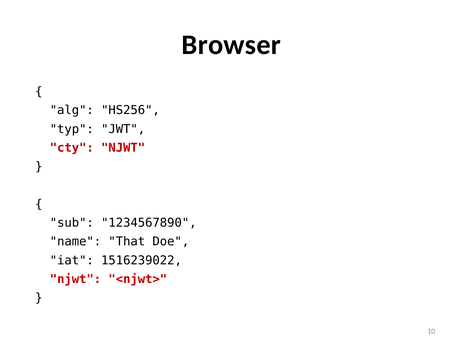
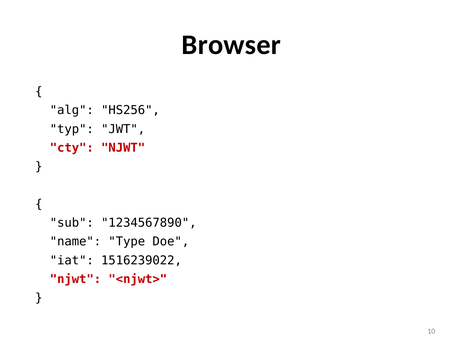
That: That -> Type (127, 242)
